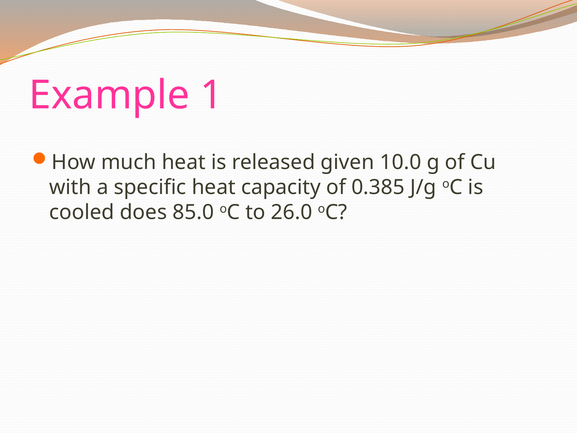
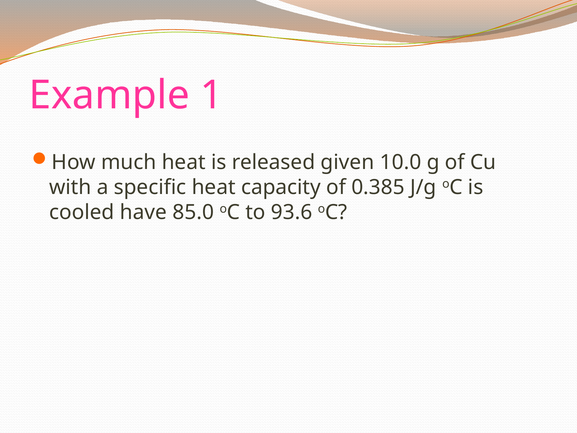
does: does -> have (143, 212)
26.0: 26.0 -> 93.6 (292, 212)
